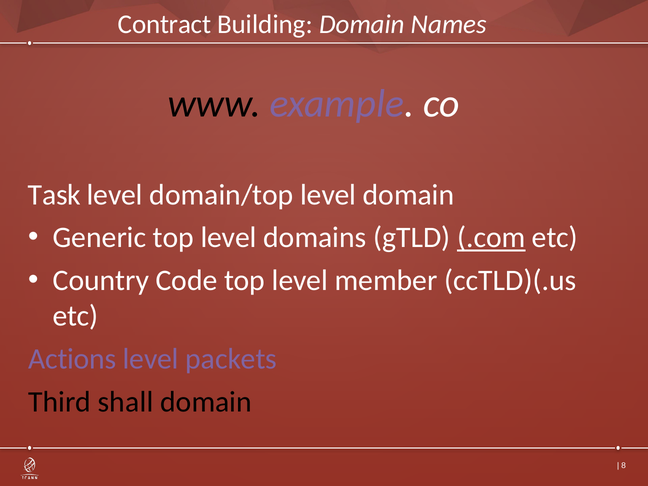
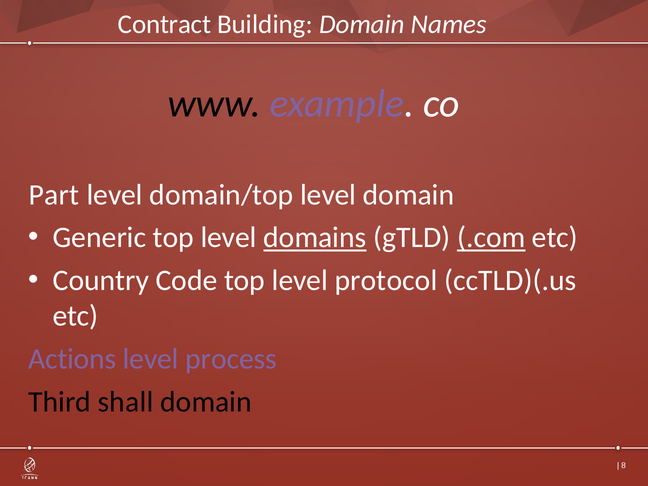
Task: Task -> Part (54, 195)
domains underline: none -> present (315, 238)
member: member -> protocol (386, 280)
packets: packets -> process (231, 359)
